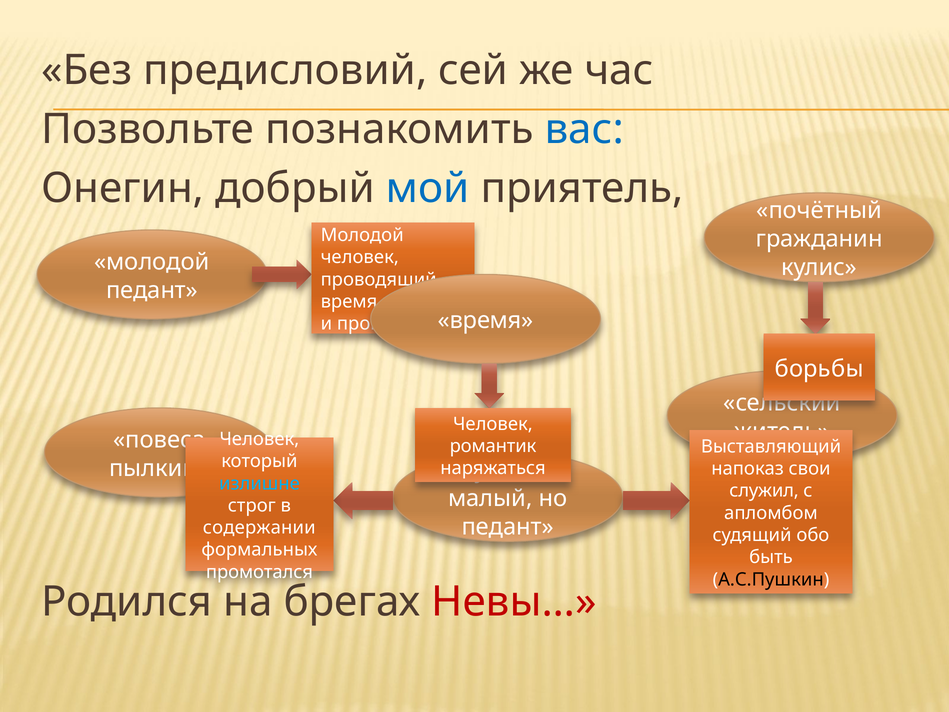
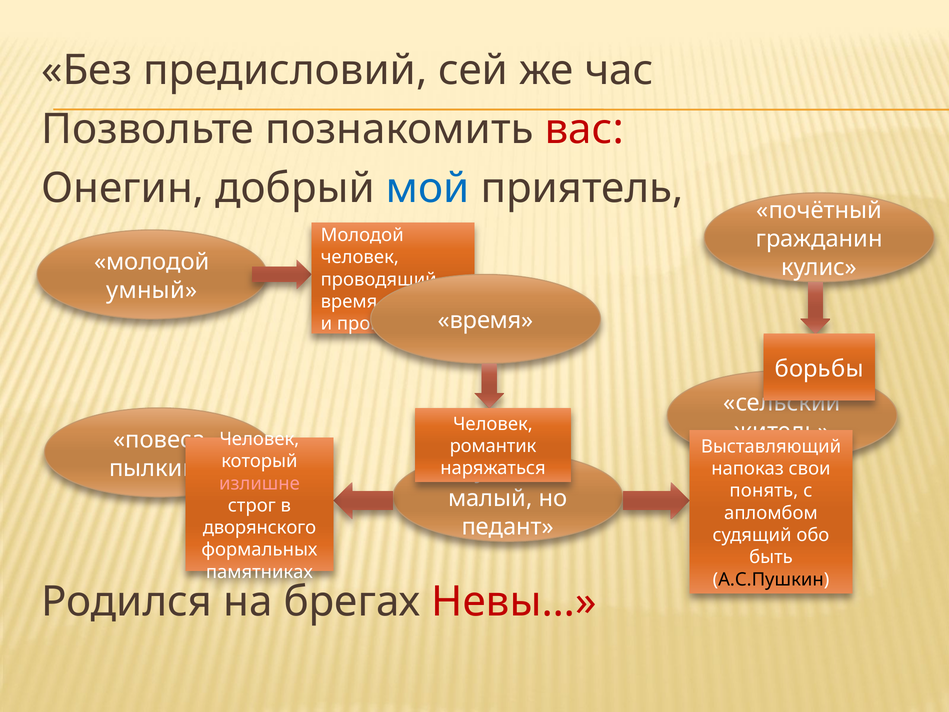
вас colour: blue -> red (584, 129)
педант: педант -> умный (152, 290)
излишне colour: light blue -> pink (259, 483)
служил: служил -> понять (764, 491)
содержании: содержании -> дворянского (259, 528)
промотался: промотался -> памятниках (259, 572)
